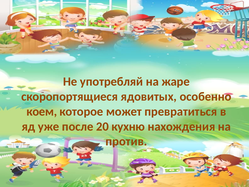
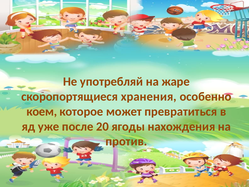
ядовитых: ядовитых -> хранения (149, 96)
кухню: кухню -> ягоды (128, 126)
